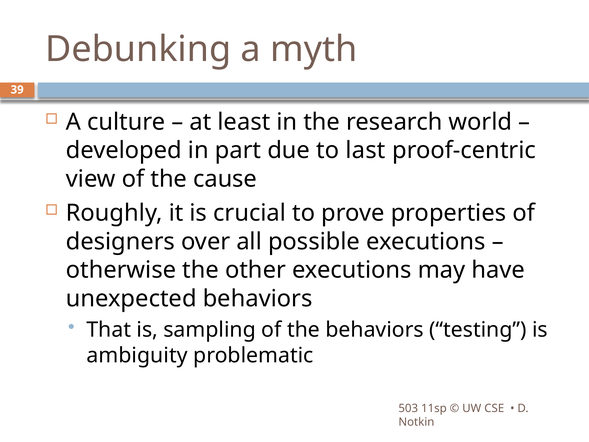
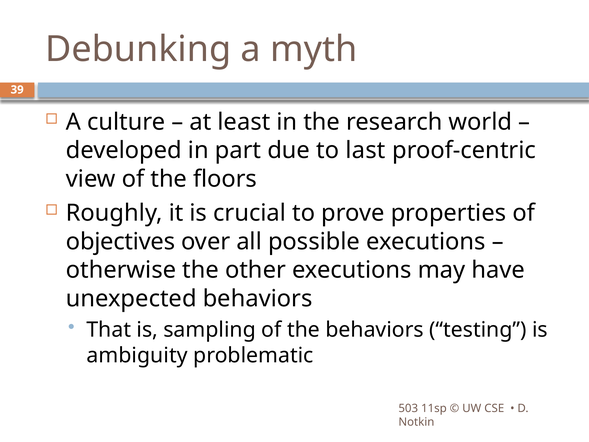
cause: cause -> floors (225, 179)
designers: designers -> objectives (121, 241)
